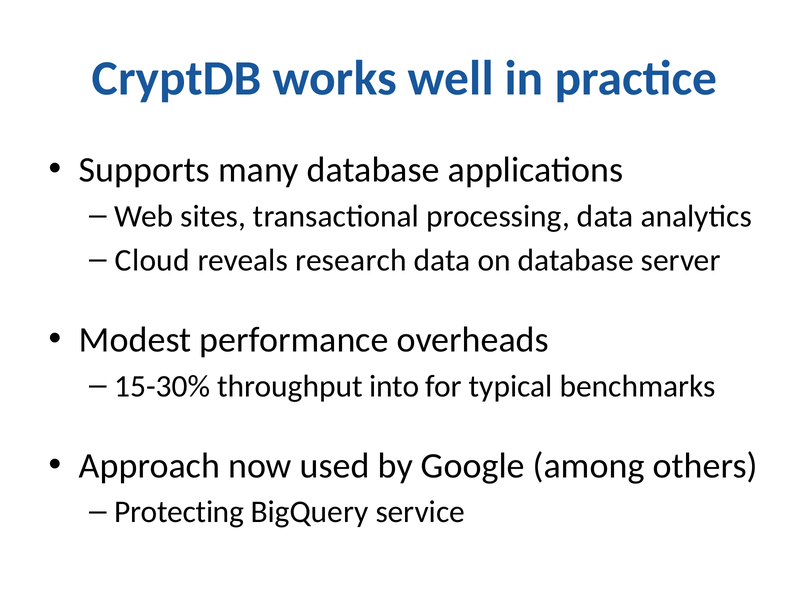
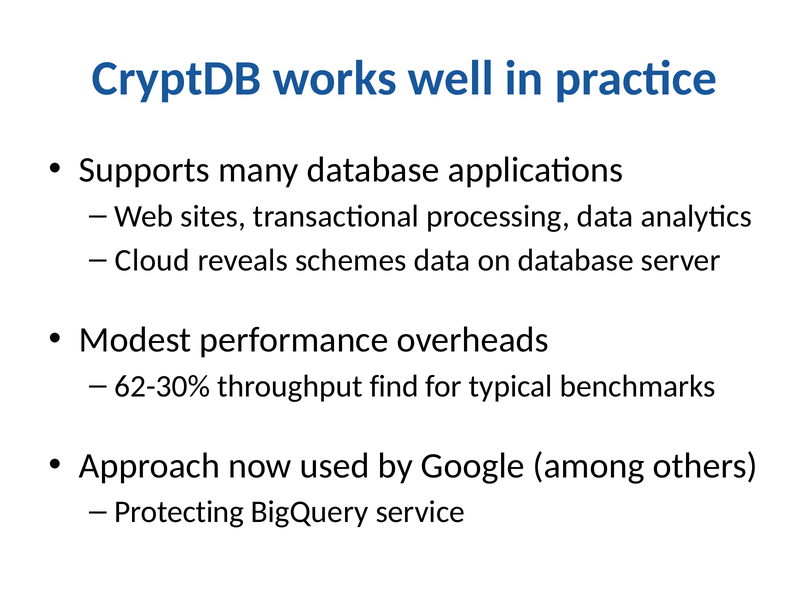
research: research -> schemes (351, 260)
15-30%: 15-30% -> 62-30% (162, 386)
into: into -> find (394, 386)
